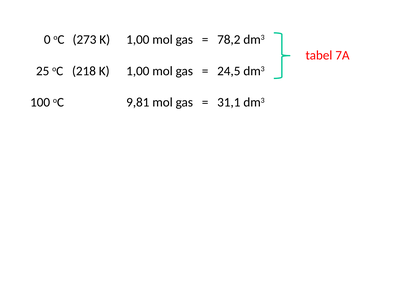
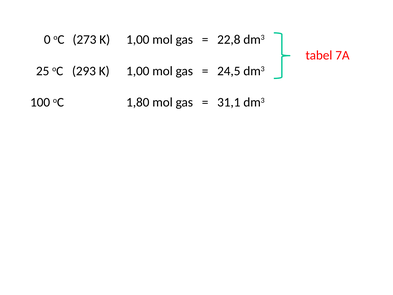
78,2: 78,2 -> 22,8 (229, 39)
218: 218 -> 293 (84, 71)
9,81: 9,81 -> 1,80 (138, 102)
